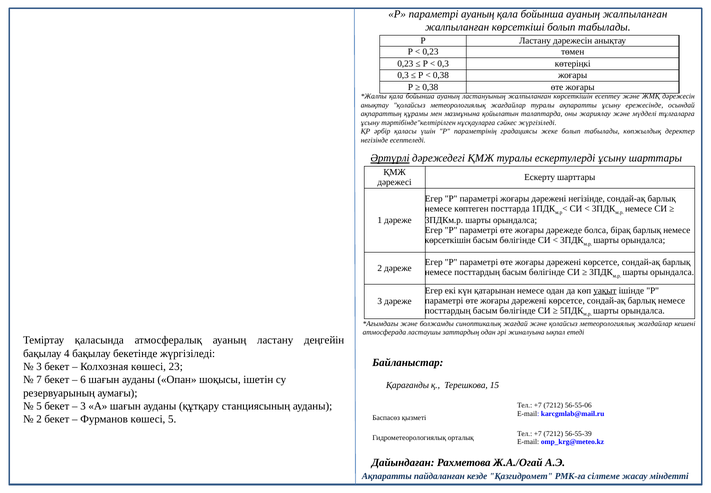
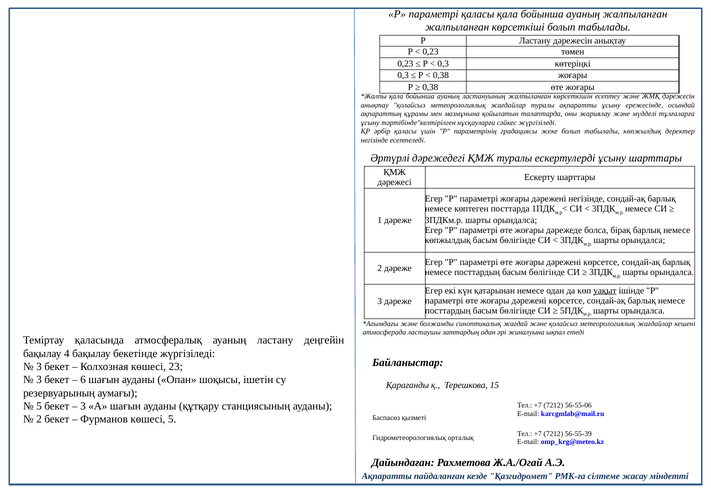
параметрі ауаның: ауаның -> қаласы (478, 14)
Әртүрлі underline: present -> none (390, 158)
көрсеткішін: көрсеткішін -> көпжылдық (448, 240)
7: 7 -> 3 (39, 379)
